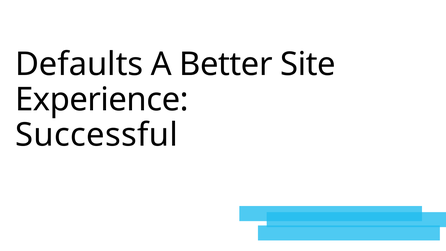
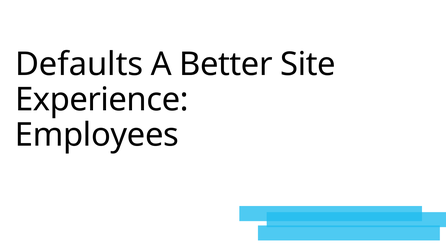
Successful: Successful -> Employees (97, 135)
